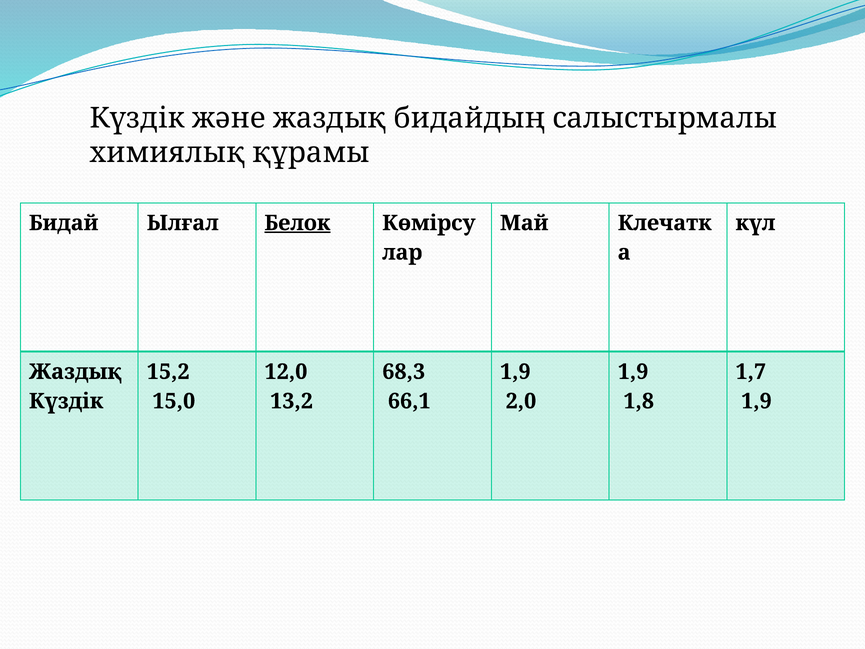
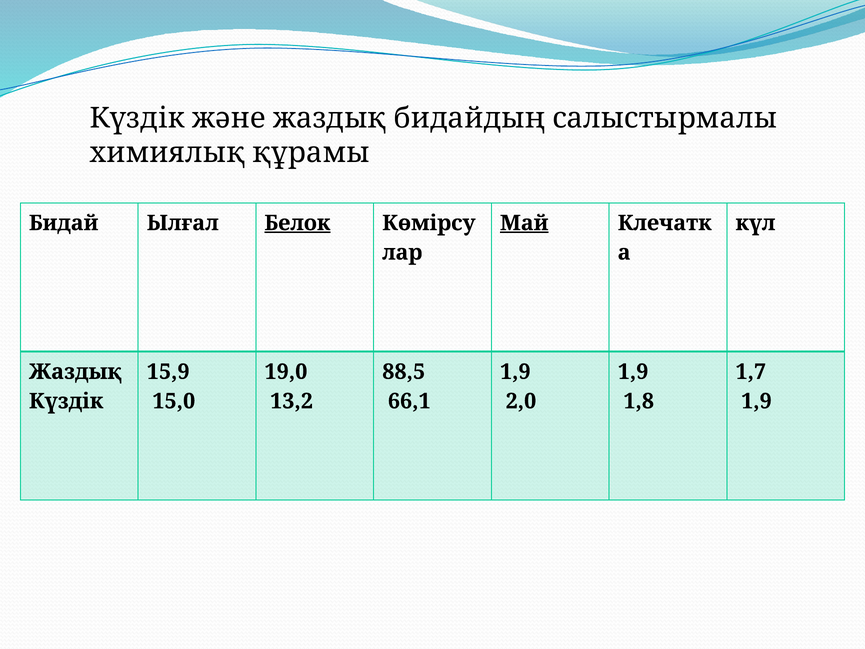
Май underline: none -> present (524, 223)
15,2: 15,2 -> 15,9 (168, 372)
12,0: 12,0 -> 19,0 (286, 372)
68,3: 68,3 -> 88,5 (404, 372)
